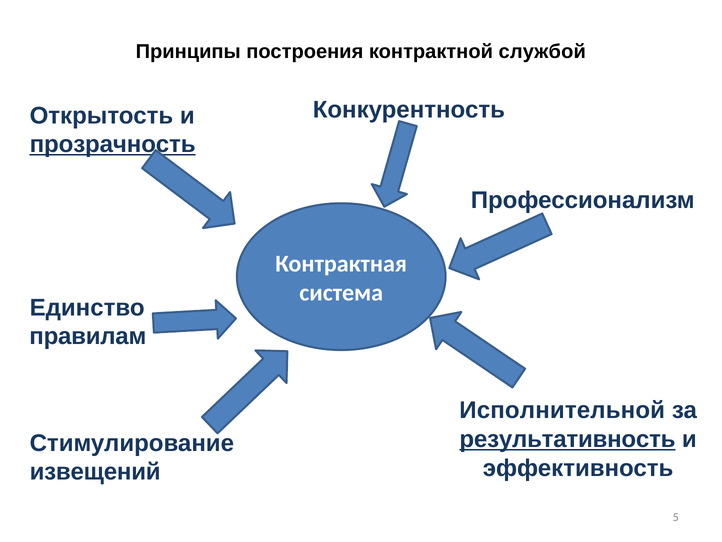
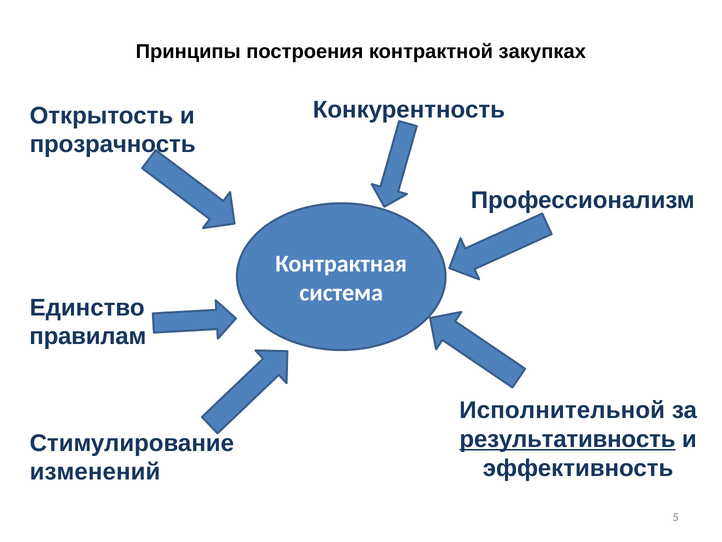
службой: службой -> закупках (542, 51)
прозрачность underline: present -> none (113, 144)
извещений: извещений -> изменений (95, 472)
